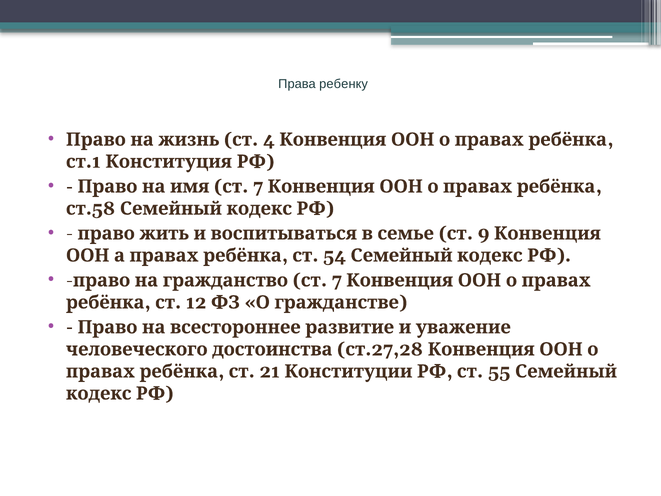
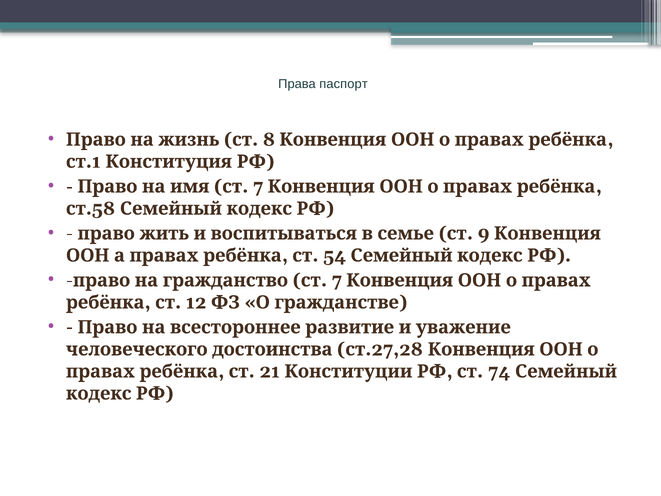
ребенку: ребенку -> паспорт (344, 84)
4: 4 -> 8 (269, 140)
55: 55 -> 74 (499, 371)
